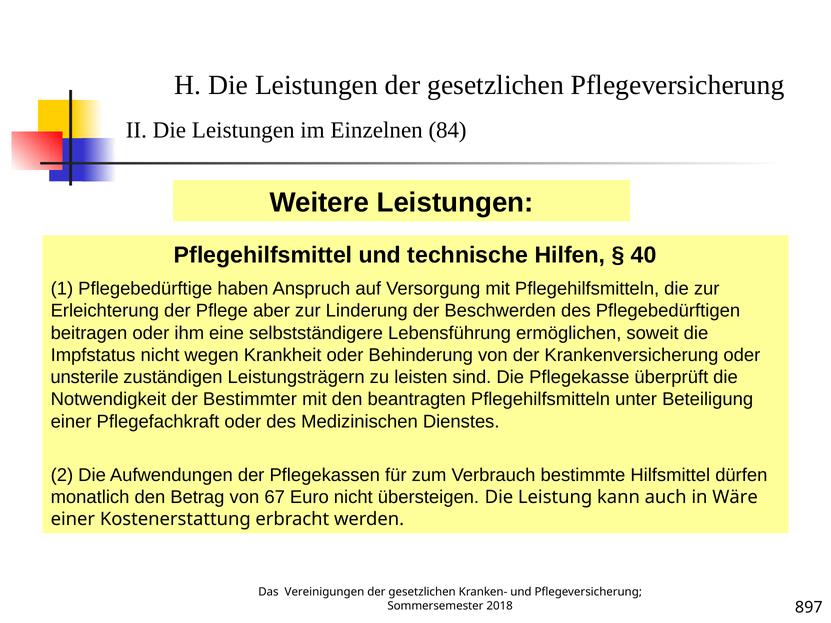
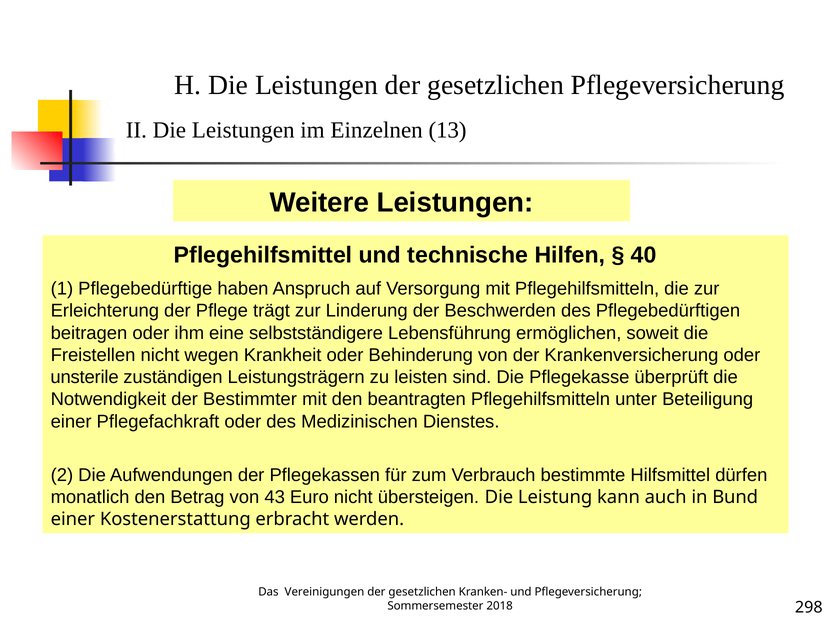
84: 84 -> 13 (448, 130)
aber: aber -> trägt (272, 311)
Impfstatus: Impfstatus -> Freistellen (93, 355)
67: 67 -> 43 (275, 497)
Wäre: Wäre -> Bund (735, 497)
897: 897 -> 298 (809, 608)
